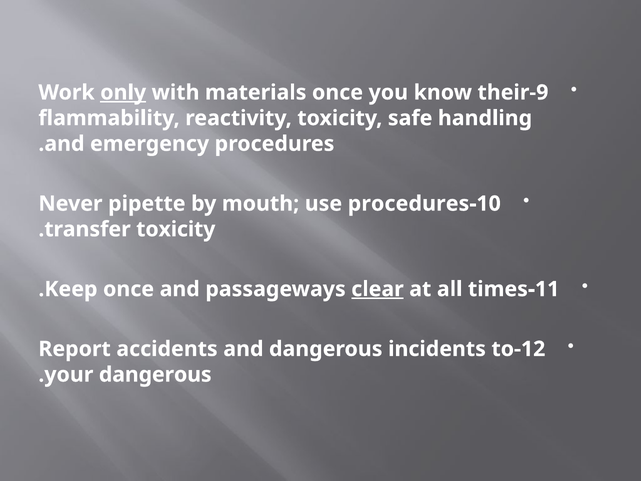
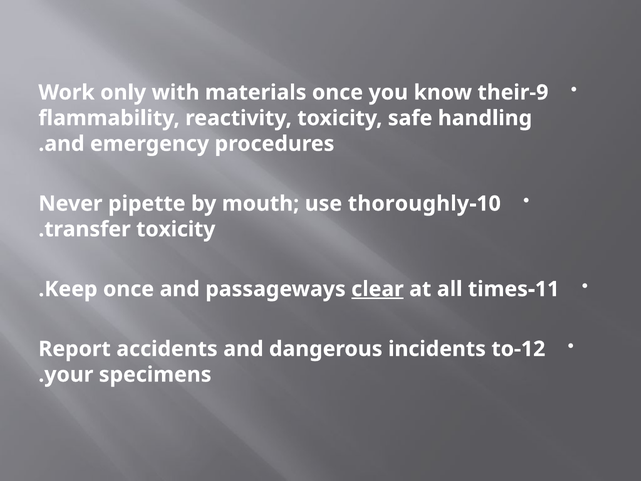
only underline: present -> none (123, 92)
use procedures: procedures -> thoroughly (408, 204)
your dangerous: dangerous -> specimens (155, 374)
